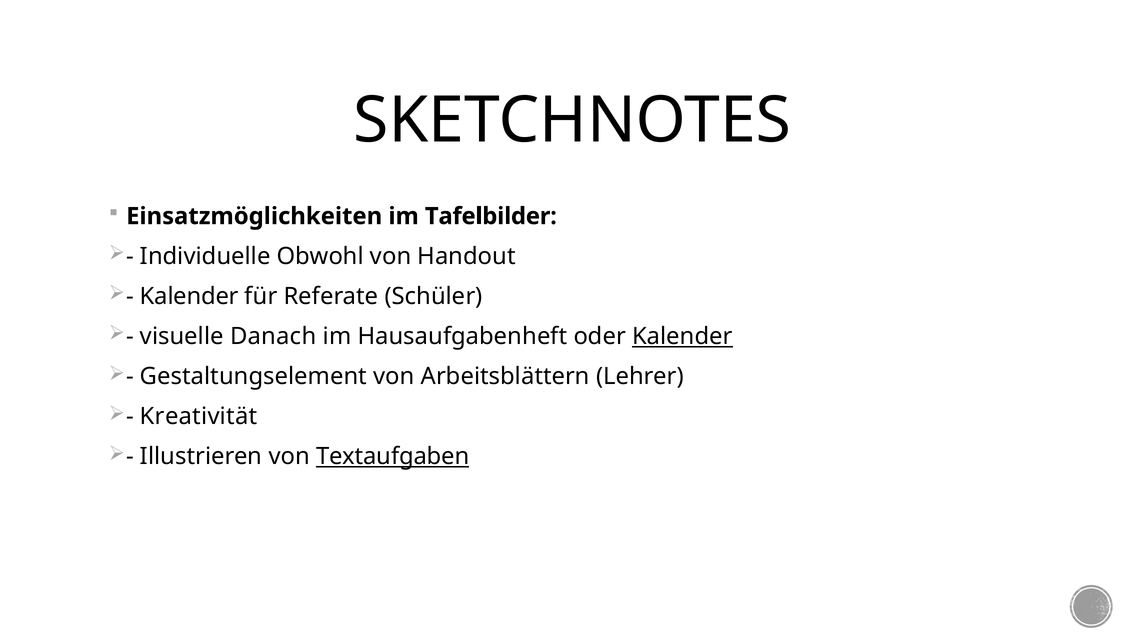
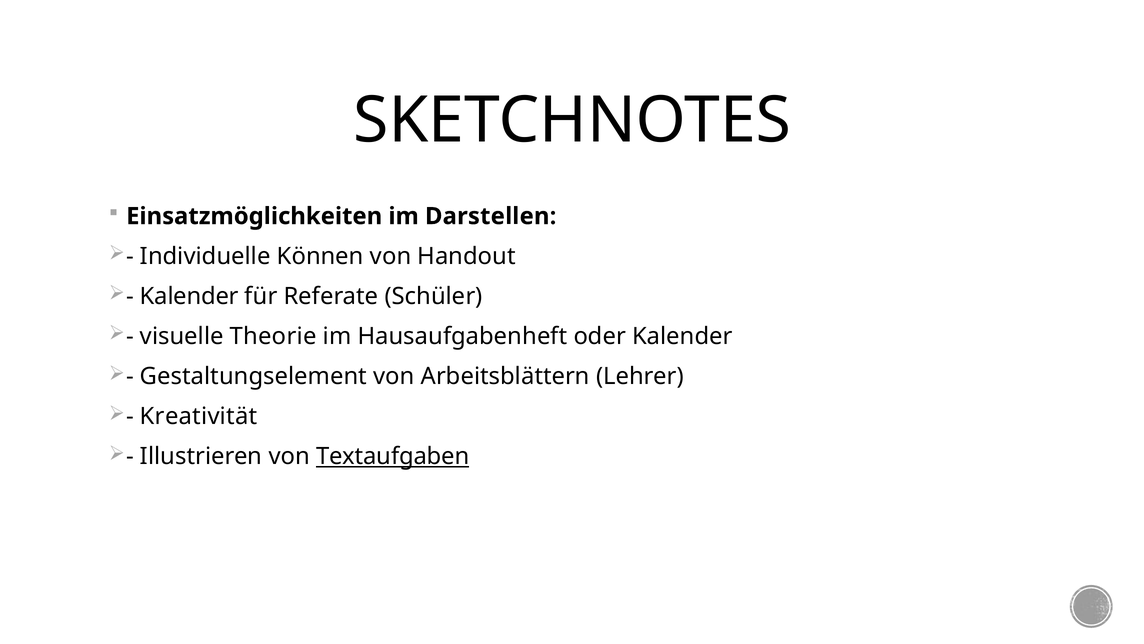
Tafelbilder: Tafelbilder -> Darstellen (491, 216)
Obwohl: Obwohl -> Können (320, 256)
Danach: Danach -> Theorie (273, 336)
Kalender underline: present -> none (682, 336)
